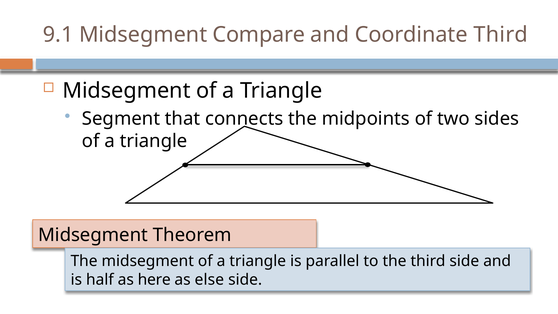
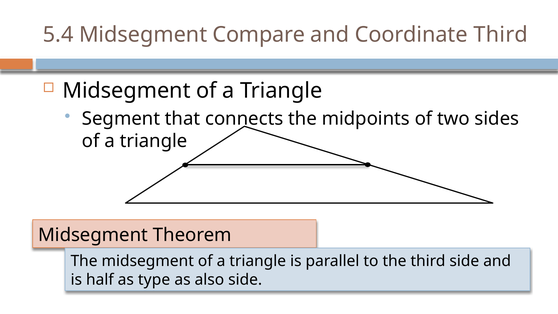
9.1: 9.1 -> 5.4 (58, 35)
here: here -> type (154, 280)
else: else -> also (209, 280)
